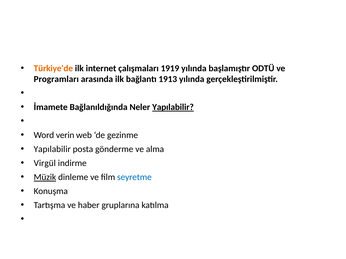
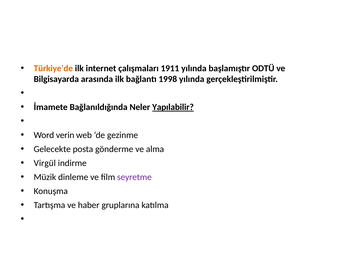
1919: 1919 -> 1911 (170, 68)
Programları: Programları -> Bilgisayarda (56, 79)
1913: 1913 -> 1998 (168, 79)
Yapılabilir: Yapılabilir -> Gelecekte (52, 150)
Müzik underline: present -> none (45, 178)
seyretme colour: blue -> purple (134, 178)
